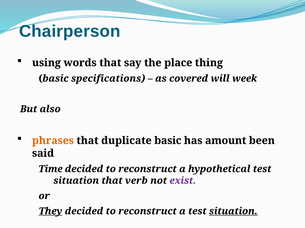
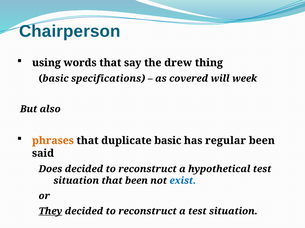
place: place -> drew (178, 63)
amount: amount -> regular (226, 141)
Time: Time -> Does (50, 169)
that verb: verb -> been (136, 181)
exist colour: purple -> blue (183, 181)
situation underline: present -> none (233, 212)
